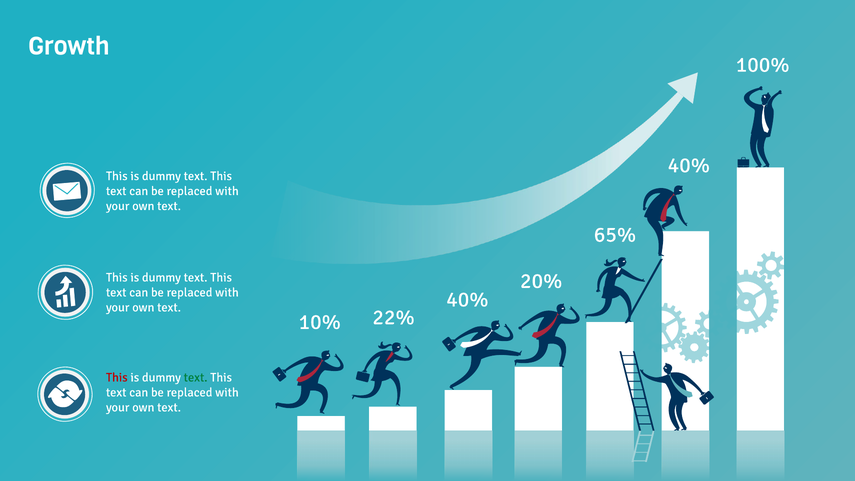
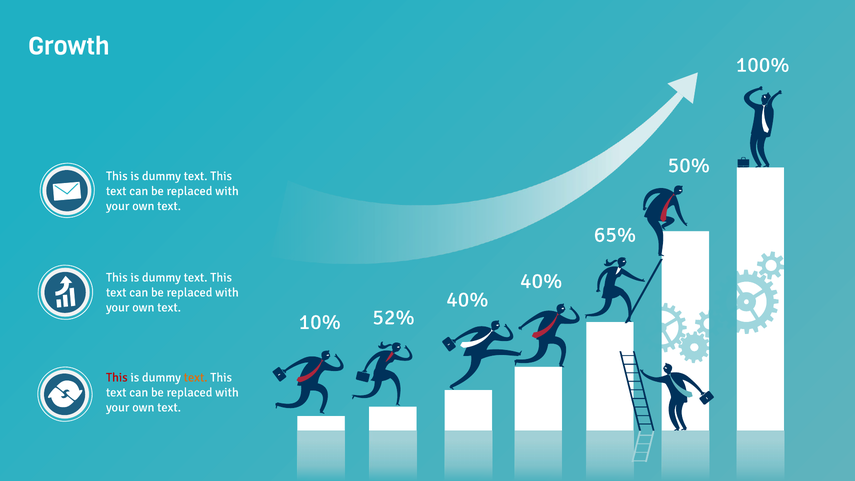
40%: 40% -> 50% (689, 165)
20%: 20% -> 40% (541, 281)
22%: 22% -> 52% (394, 317)
text colour: green -> orange (196, 377)
